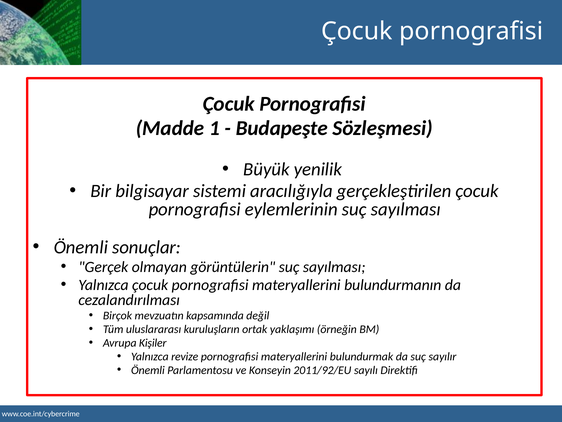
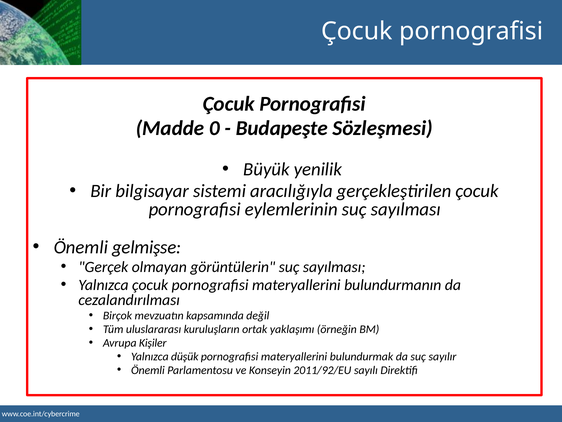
1: 1 -> 0 (214, 128)
sonuçlar: sonuçlar -> gelmişse (147, 247)
revize: revize -> düşük (185, 356)
